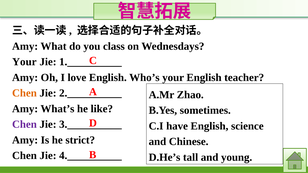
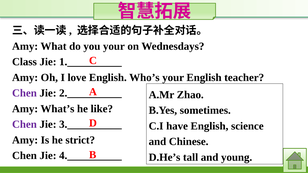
you class: class -> your (114, 46)
Your: Your -> Class (24, 62)
Chen colour: orange -> purple (24, 93)
